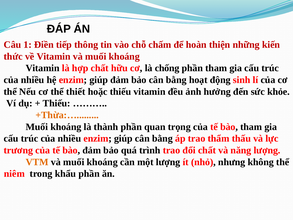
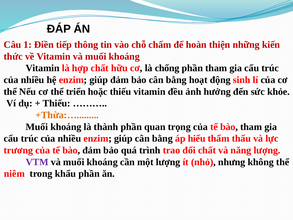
thiết: thiết -> triển (76, 92)
áp trao: trao -> hiểu (197, 138)
VTM colour: orange -> purple (37, 162)
